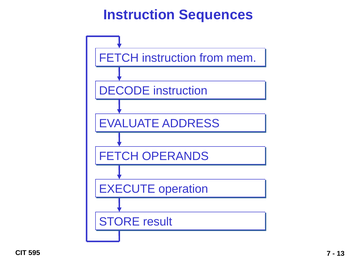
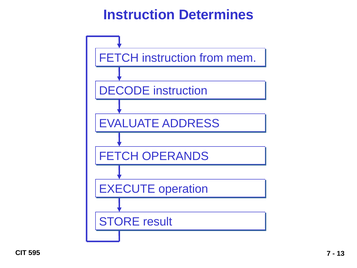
Sequences: Sequences -> Determines (216, 15)
